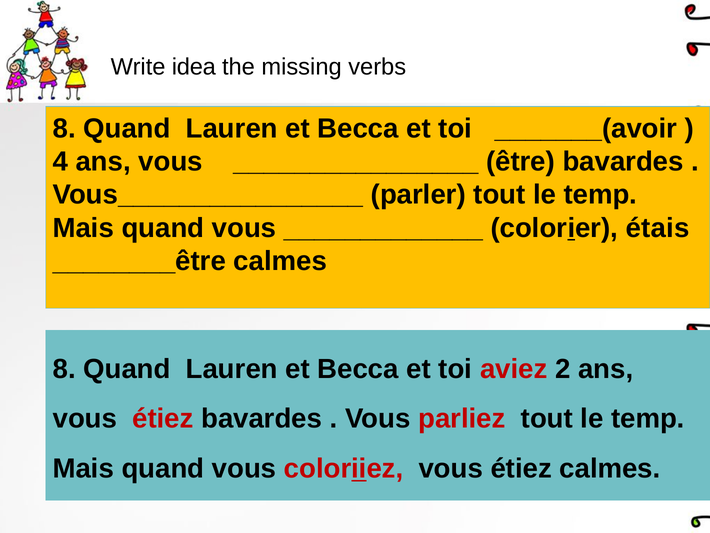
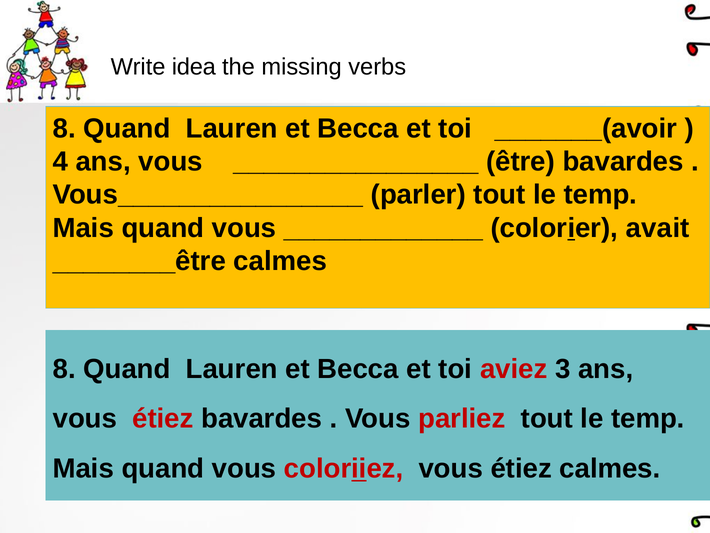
étais: étais -> avait (658, 228)
2: 2 -> 3 (563, 369)
